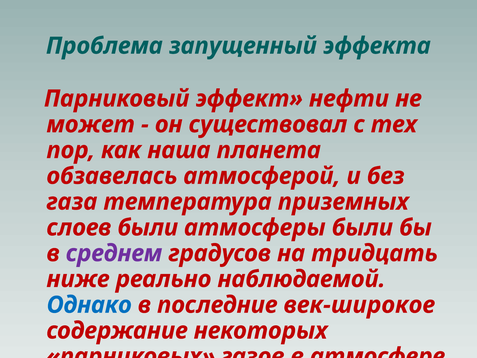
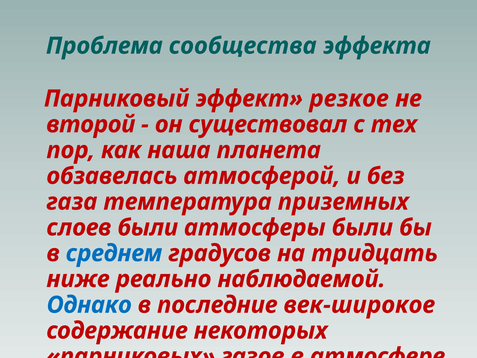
запущенный: запущенный -> сообщества (243, 46)
нефти: нефти -> резкое (349, 99)
может: может -> второй (91, 124)
среднем colour: purple -> blue (114, 253)
